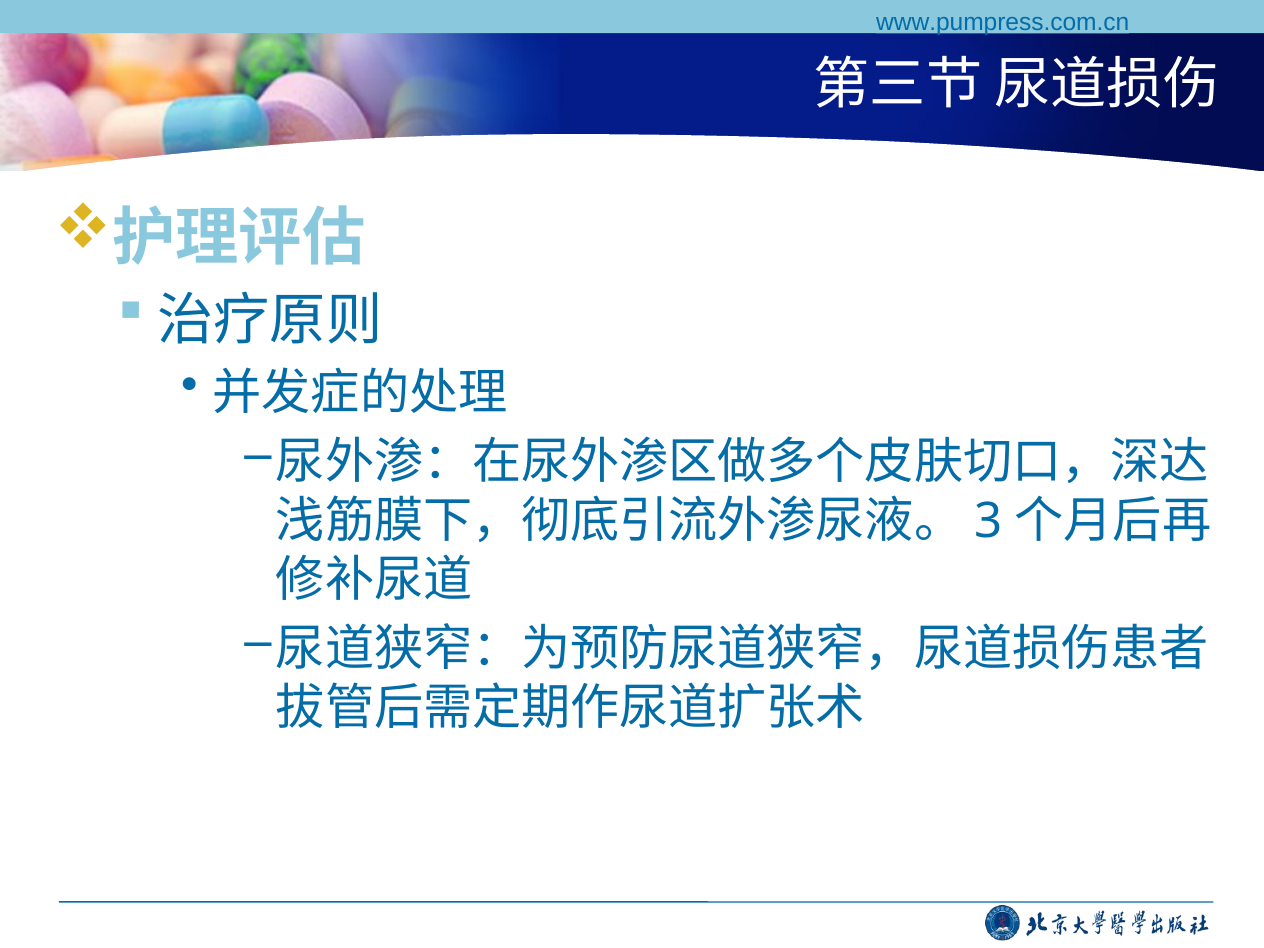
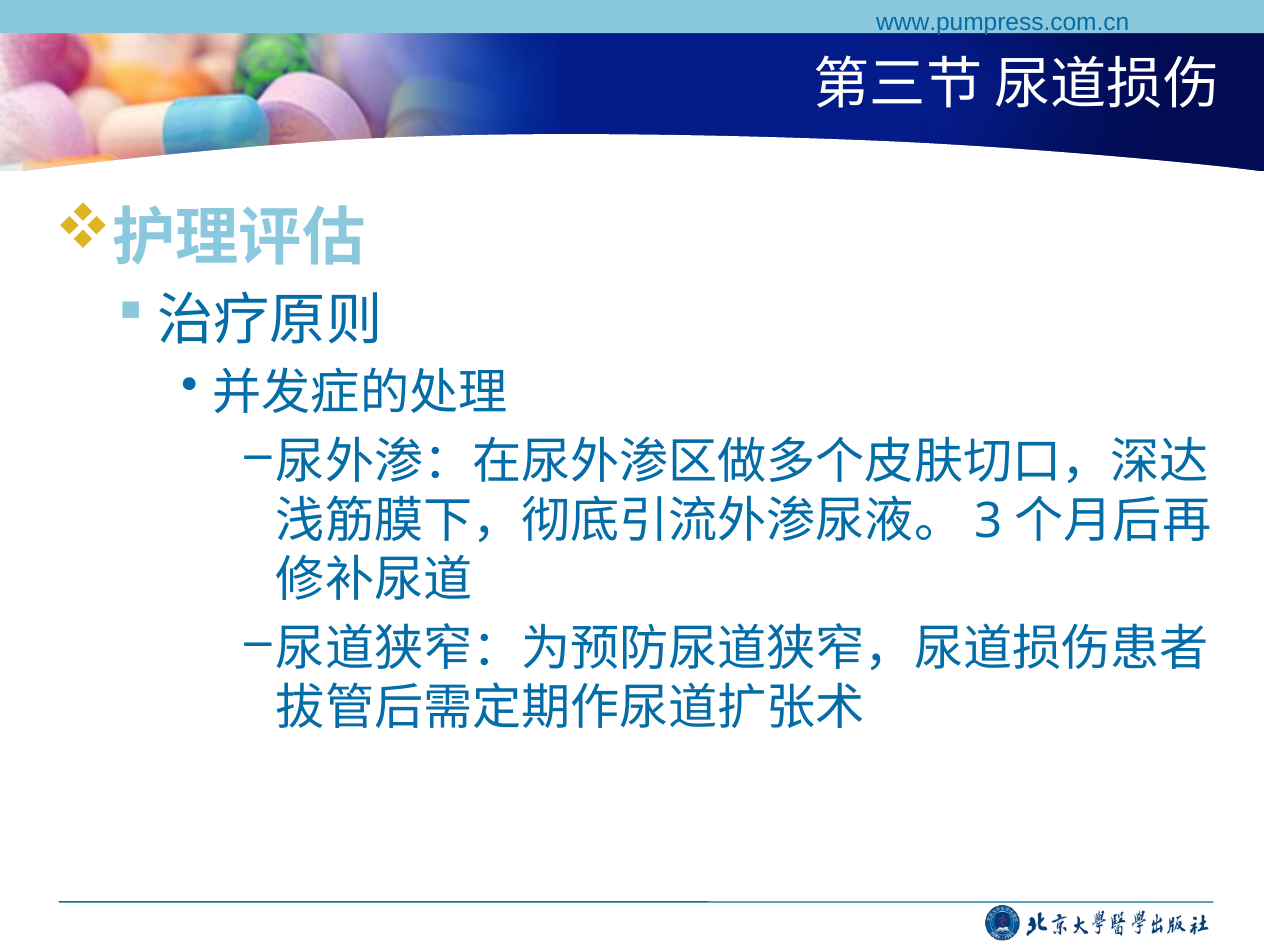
www.pumpress.com.cn underline: present -> none (1003, 23)
